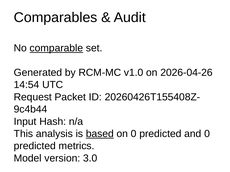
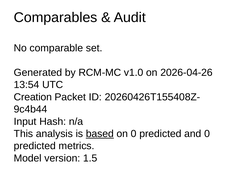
comparable underline: present -> none (56, 48)
14:54: 14:54 -> 13:54 (27, 85)
Request: Request -> Creation (33, 97)
3.0: 3.0 -> 1.5 (90, 159)
